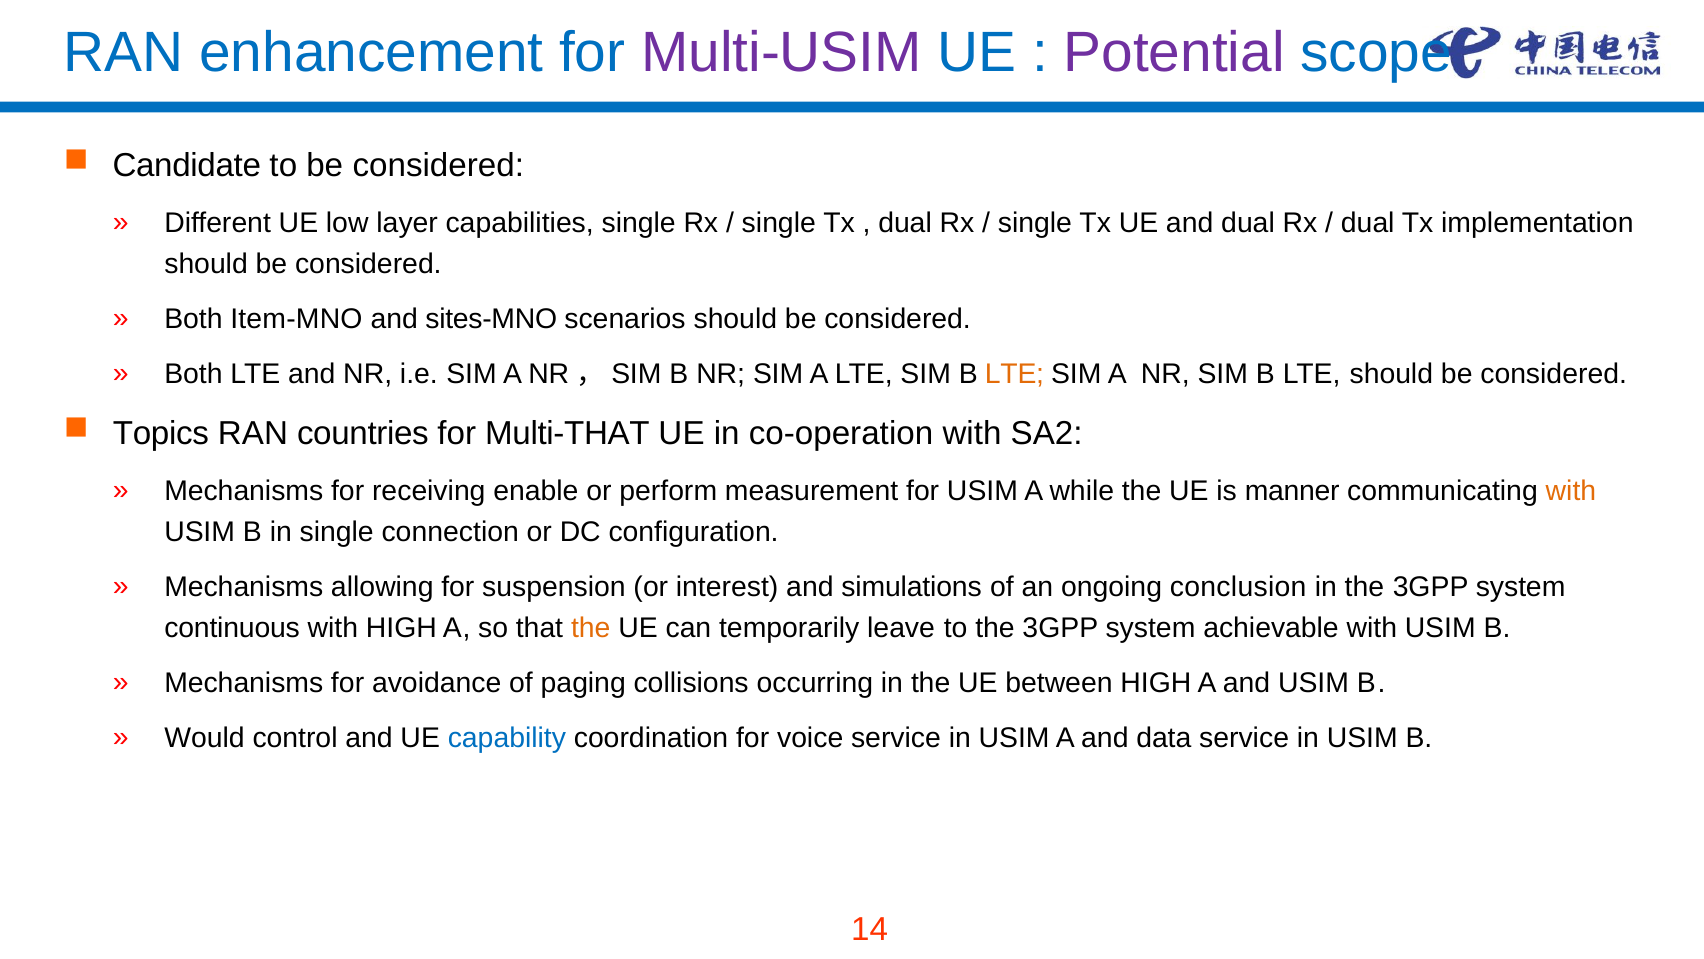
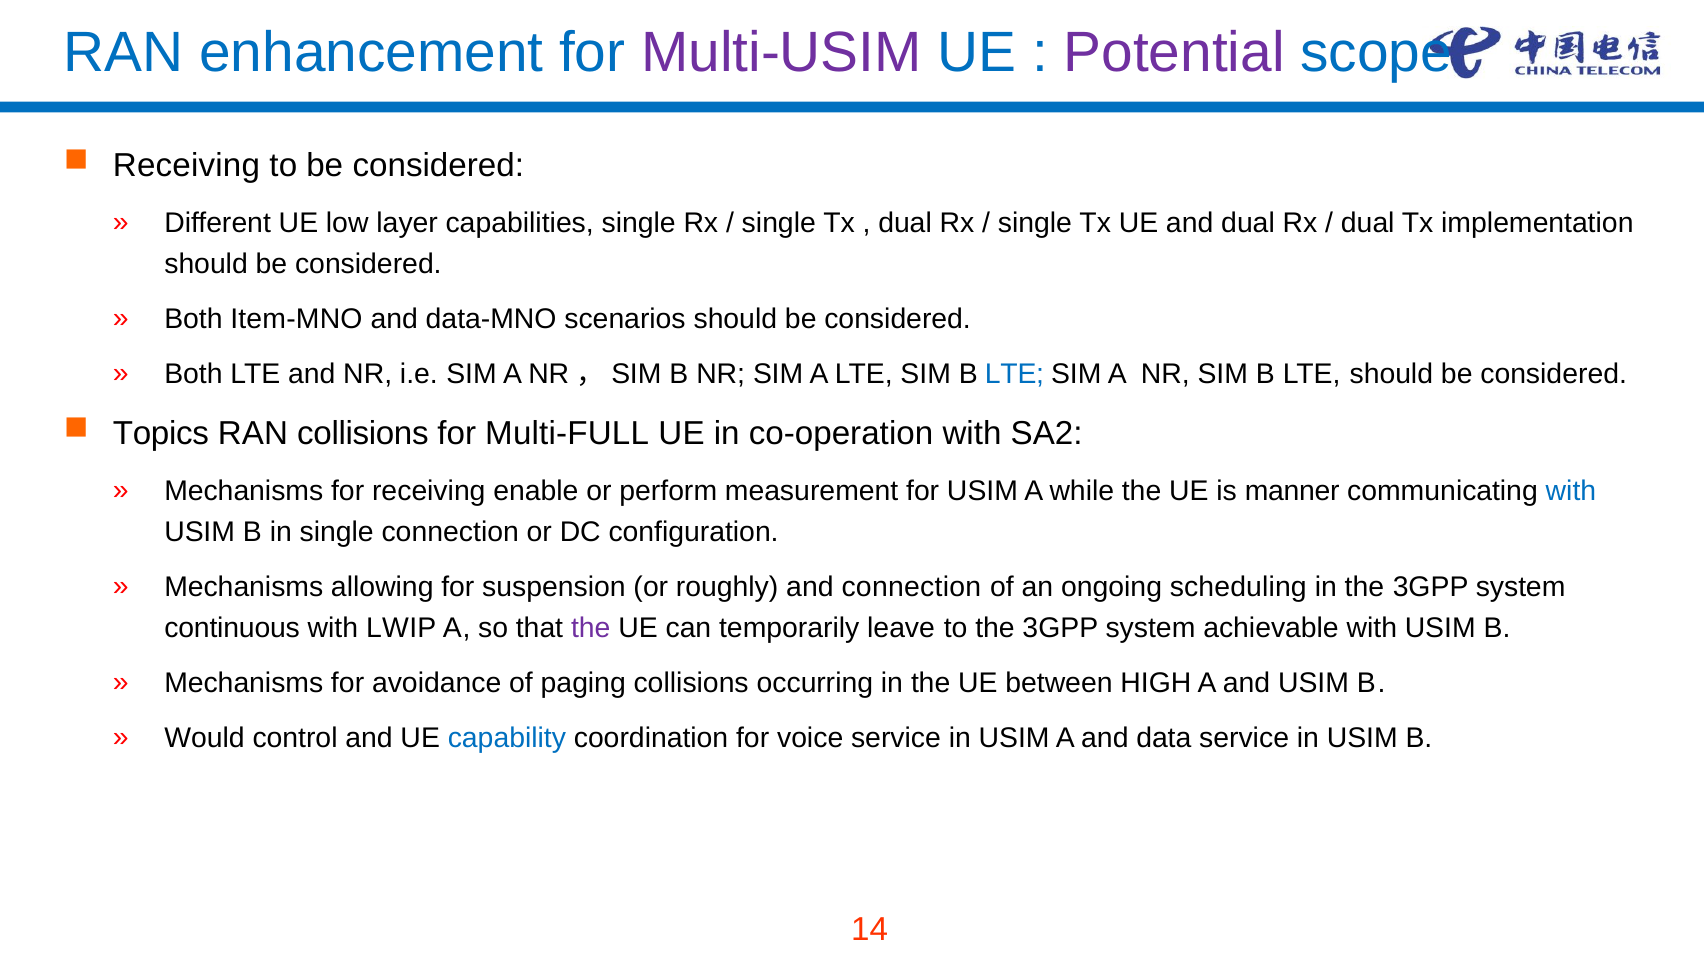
Candidate: Candidate -> Receiving (186, 166)
sites-MNO: sites-MNO -> data-MNO (491, 319)
LTE colour: orange -> blue (1014, 374)
RAN countries: countries -> collisions (363, 434)
Multi-THAT: Multi-THAT -> Multi-FULL (567, 434)
with colour: orange -> blue (1571, 491)
interest: interest -> roughly (727, 587)
and simulations: simulations -> connection (911, 587)
conclusion: conclusion -> scheduling (1238, 587)
with HIGH: HIGH -> LWIP (401, 628)
the colour: orange -> purple (591, 628)
